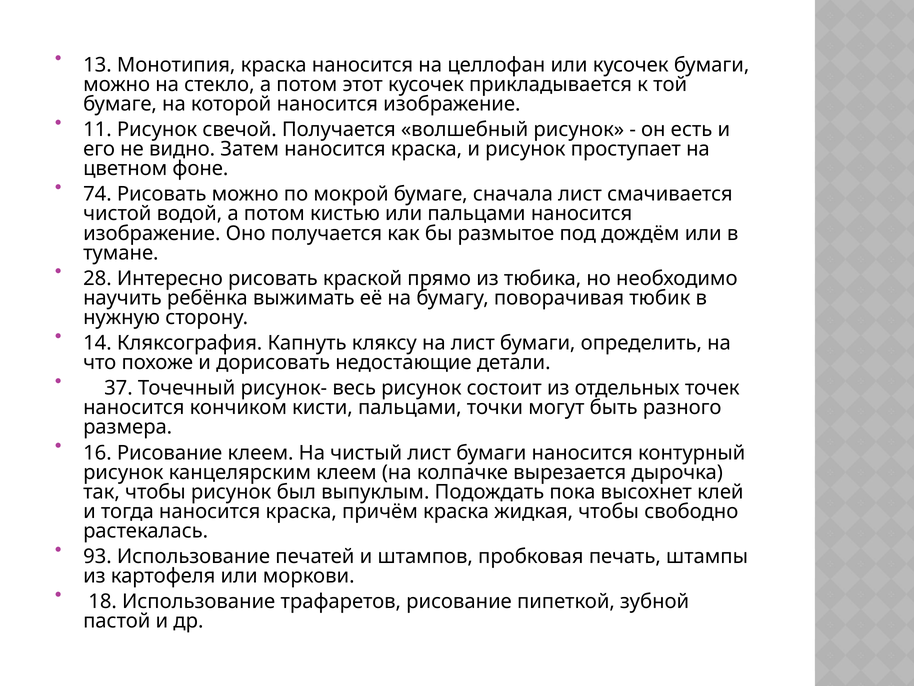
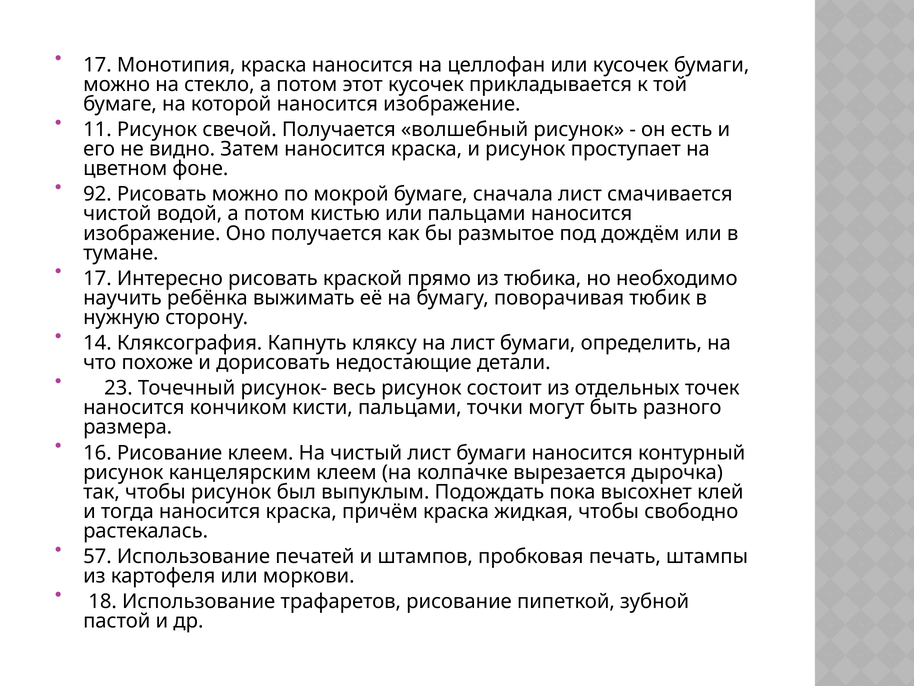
13: 13 -> 17 (97, 65)
74: 74 -> 92 (97, 194)
28: 28 -> 17 (97, 278)
37: 37 -> 23 (118, 388)
93: 93 -> 57 (97, 556)
